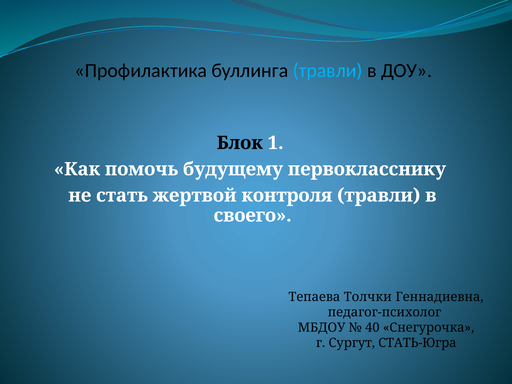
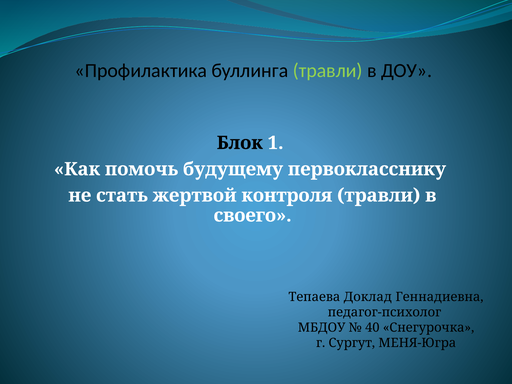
травли colour: light blue -> light green (328, 70)
Толчки: Толчки -> Доклад (368, 297)
СТАТЬ-Югра: СТАТЬ-Югра -> МЕНЯ-Югра (417, 343)
